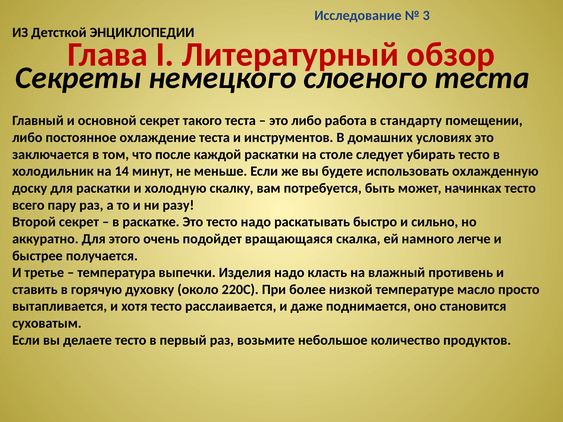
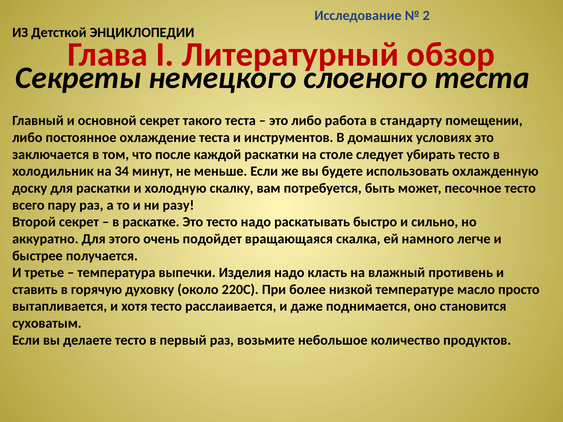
3: 3 -> 2 (426, 16)
14: 14 -> 34 (122, 171)
начинках: начинках -> песочное (473, 188)
